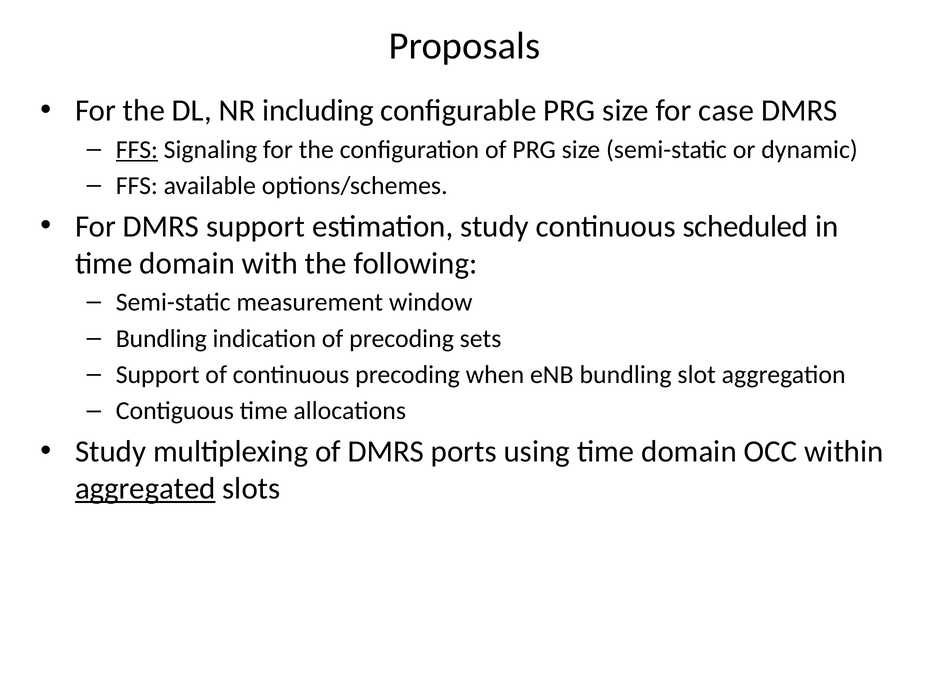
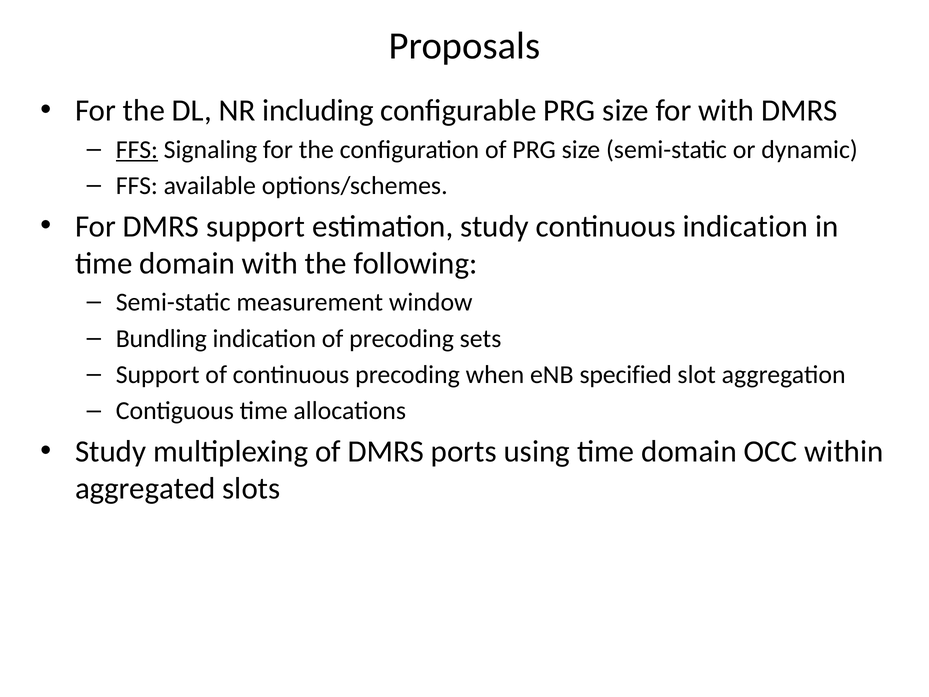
for case: case -> with (726, 111)
continuous scheduled: scheduled -> indication (745, 226)
eNB bundling: bundling -> specified (626, 375)
aggregated underline: present -> none (145, 489)
